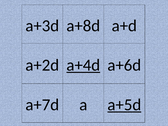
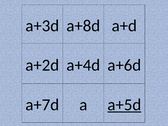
a+4d underline: present -> none (83, 65)
